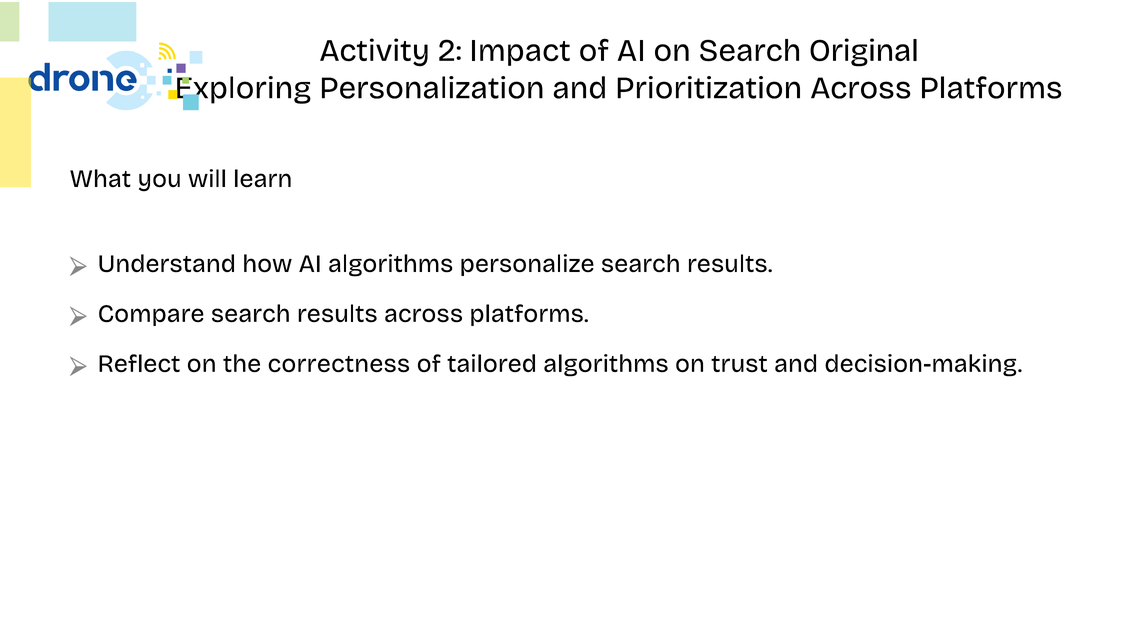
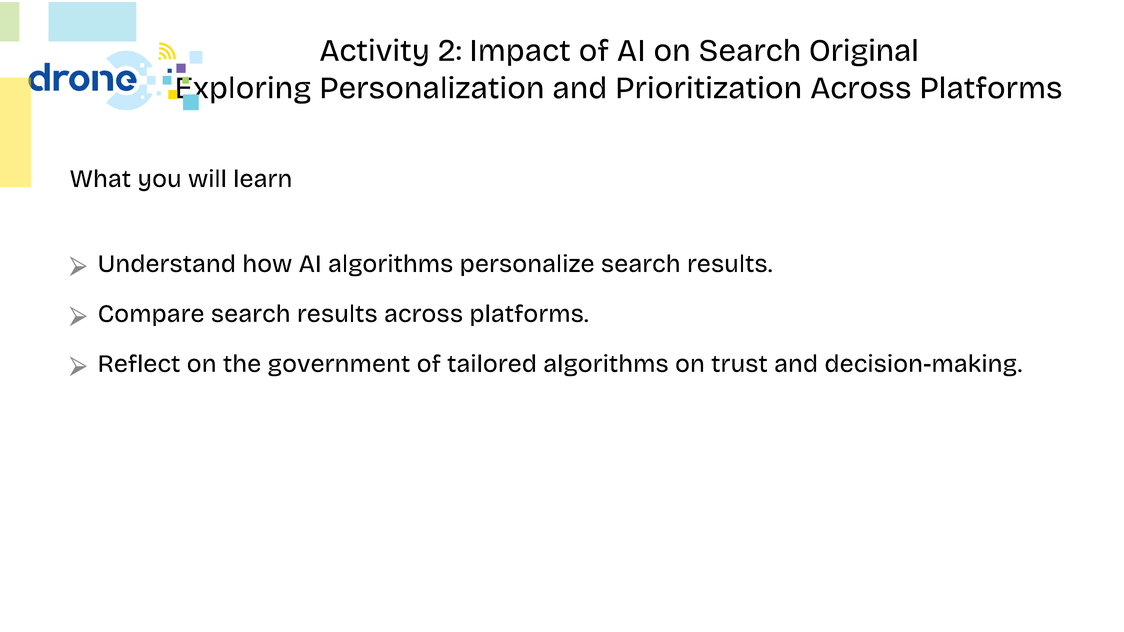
correctness: correctness -> government (339, 364)
